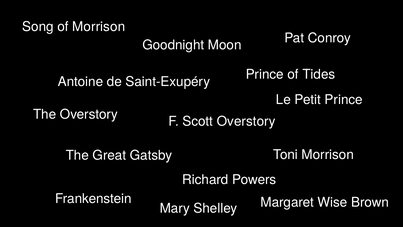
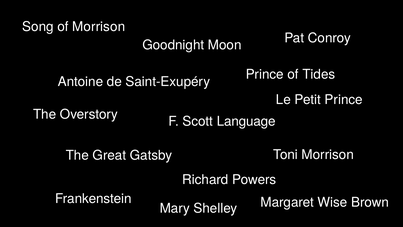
Scott Overstory: Overstory -> Language (246, 121)
